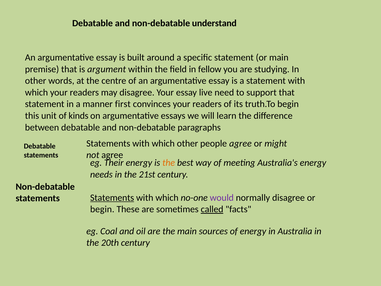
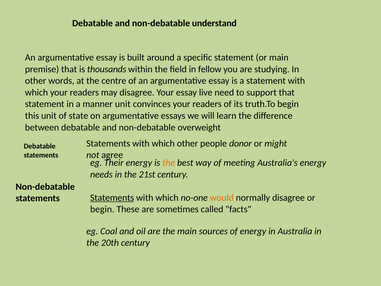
argument: argument -> thousands (107, 69)
manner first: first -> unit (123, 104)
kinds: kinds -> state (78, 116)
paragraphs: paragraphs -> overweight (199, 127)
people agree: agree -> donor (241, 143)
would colour: purple -> orange (222, 197)
called underline: present -> none (212, 209)
